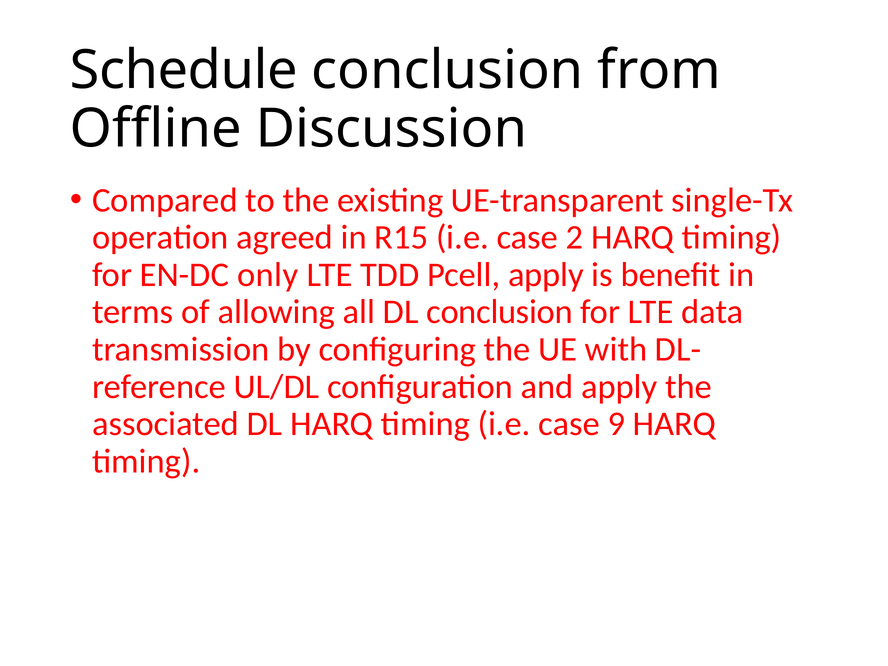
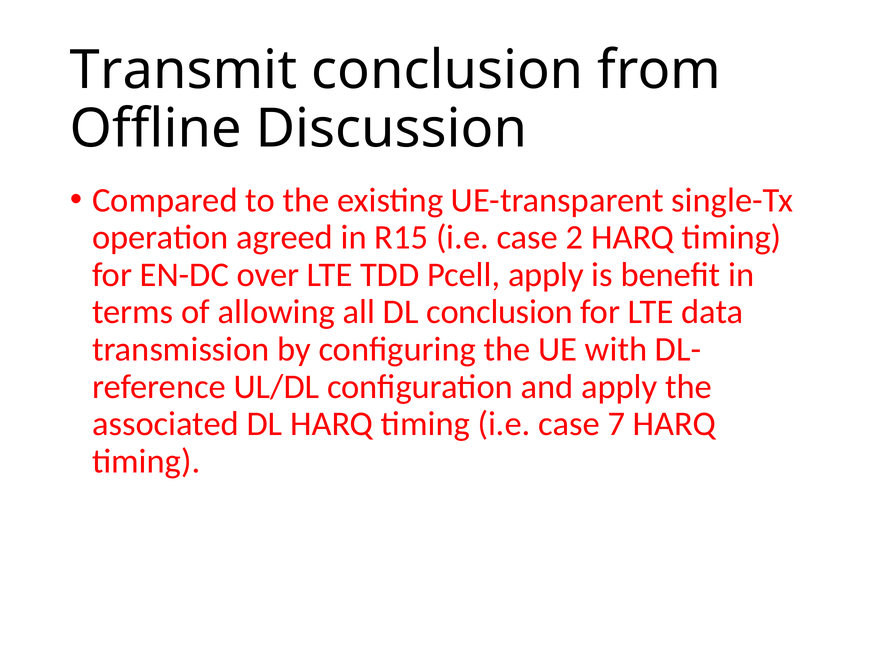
Schedule: Schedule -> Transmit (184, 70)
only: only -> over (268, 275)
9: 9 -> 7 (616, 424)
